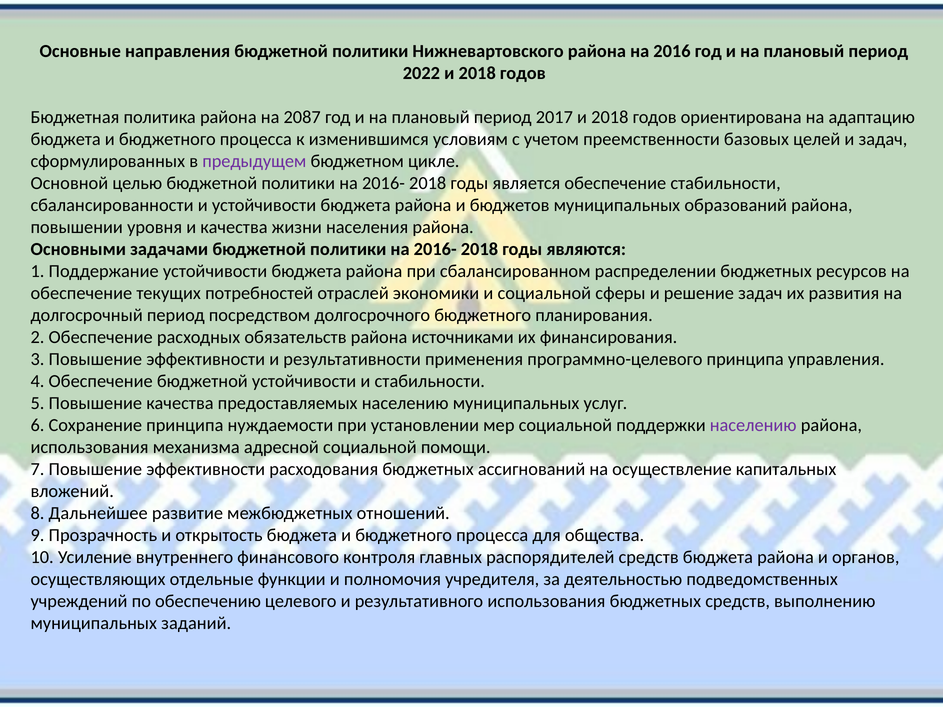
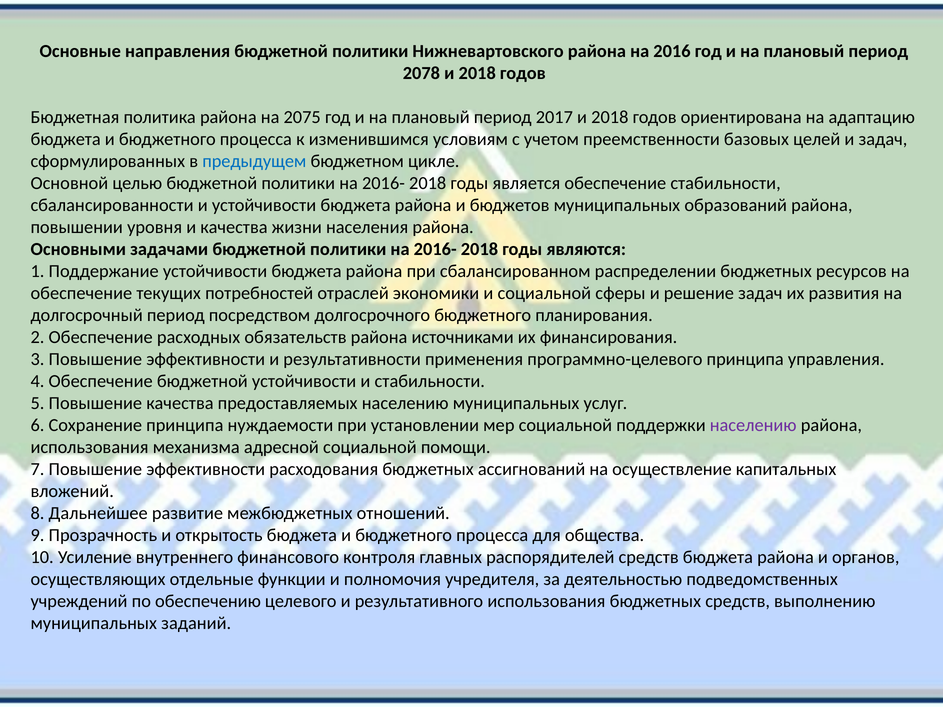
2022: 2022 -> 2078 (421, 73)
2087: 2087 -> 2075 (302, 117)
предыдущем colour: purple -> blue (254, 161)
